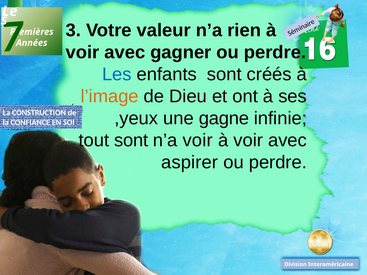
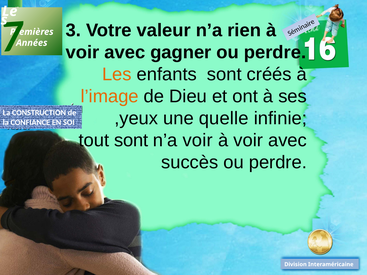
Les colour: blue -> orange (117, 74)
gagne: gagne -> quelle (224, 118)
aspirer: aspirer -> succès (190, 162)
